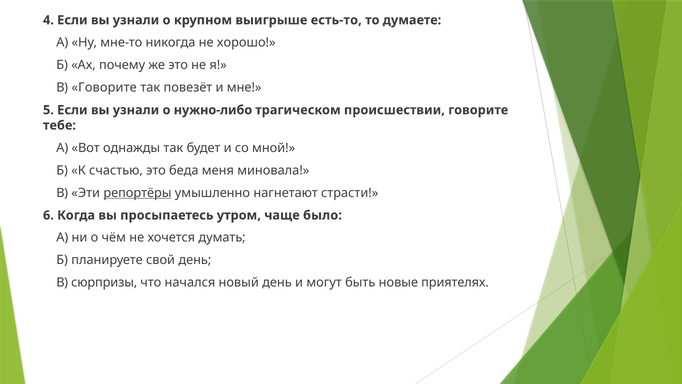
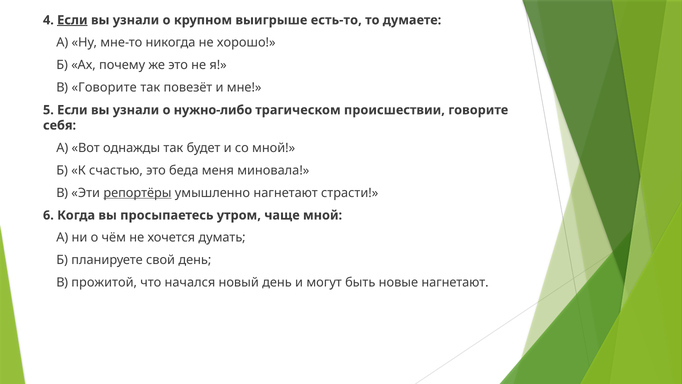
Если underline: none -> present (72, 20)
тебе: тебе -> себя (60, 125)
чаще было: было -> мной (323, 215)
сюрпризы: сюрпризы -> прожитой (104, 282)
новые приятелях: приятелях -> нагнетают (455, 282)
